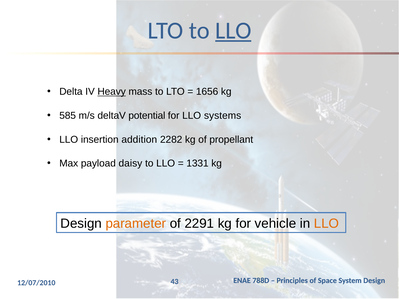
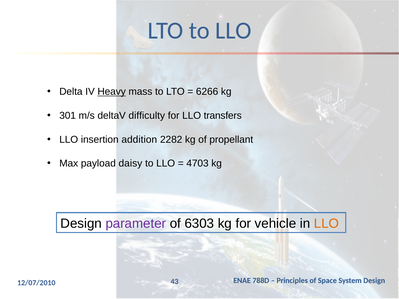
LLO underline: present -> none (233, 31)
1656: 1656 -> 6266 (207, 92)
585: 585 -> 301 (68, 116)
potential: potential -> difficulty (147, 116)
systems: systems -> transfers (223, 116)
1331: 1331 -> 4703 (198, 164)
parameter colour: orange -> purple (136, 224)
2291: 2291 -> 6303 (199, 224)
